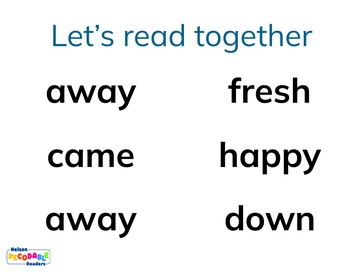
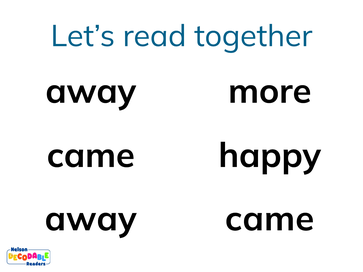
fresh: fresh -> more (270, 92)
down: down -> came (270, 219)
